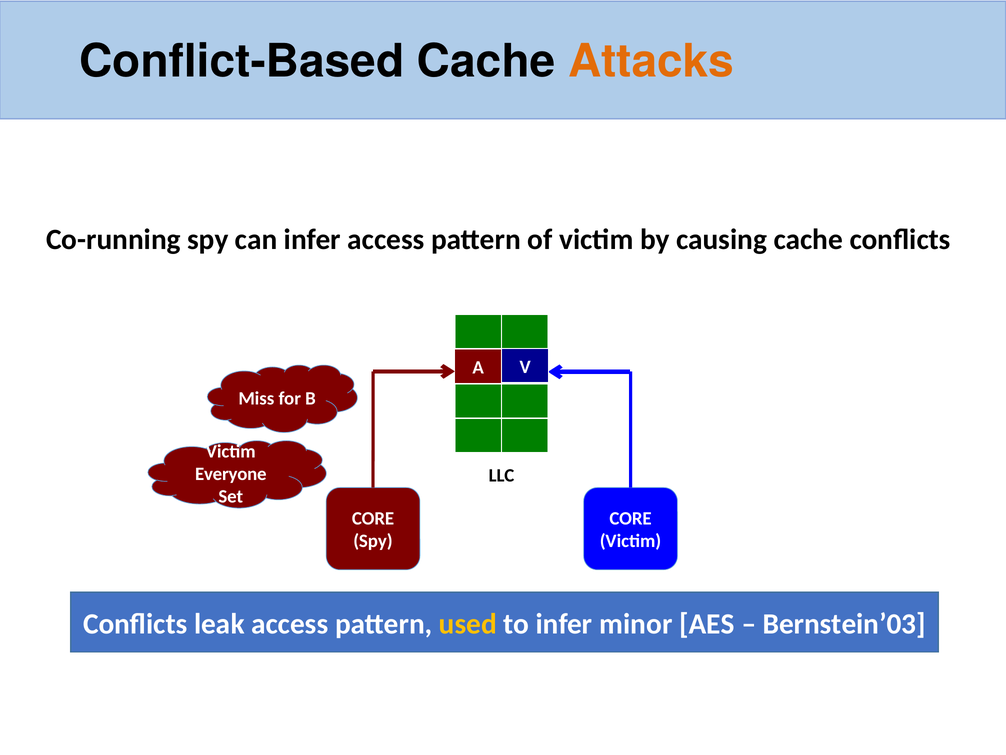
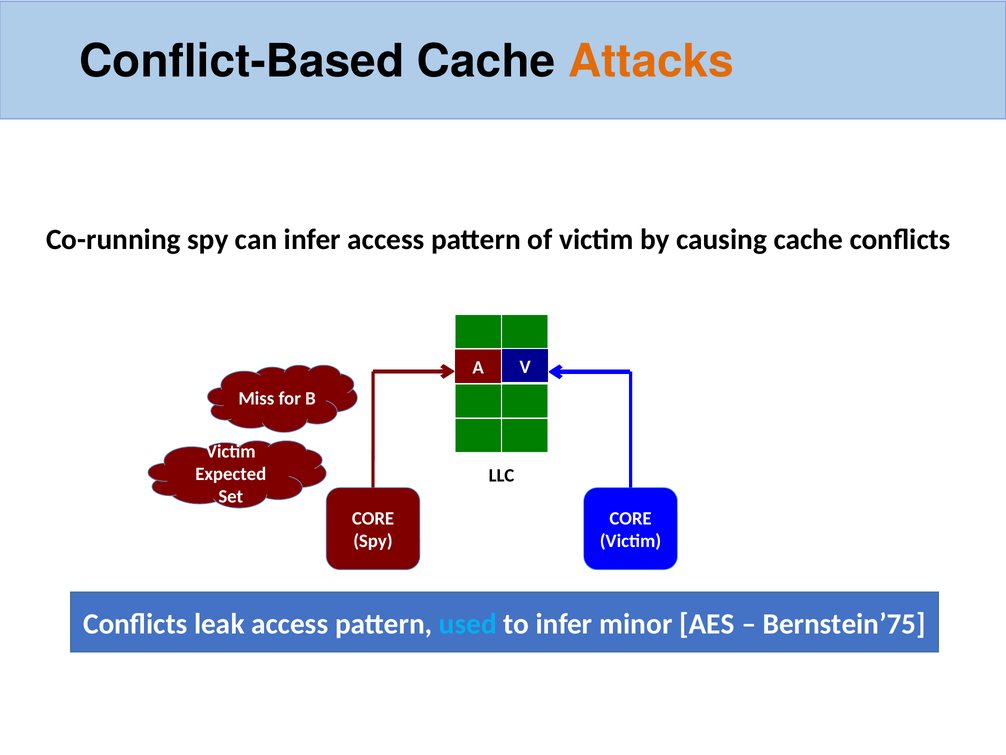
Everyone: Everyone -> Expected (231, 474)
used colour: yellow -> light blue (468, 624)
Bernstein’03: Bernstein’03 -> Bernstein’75 (844, 624)
